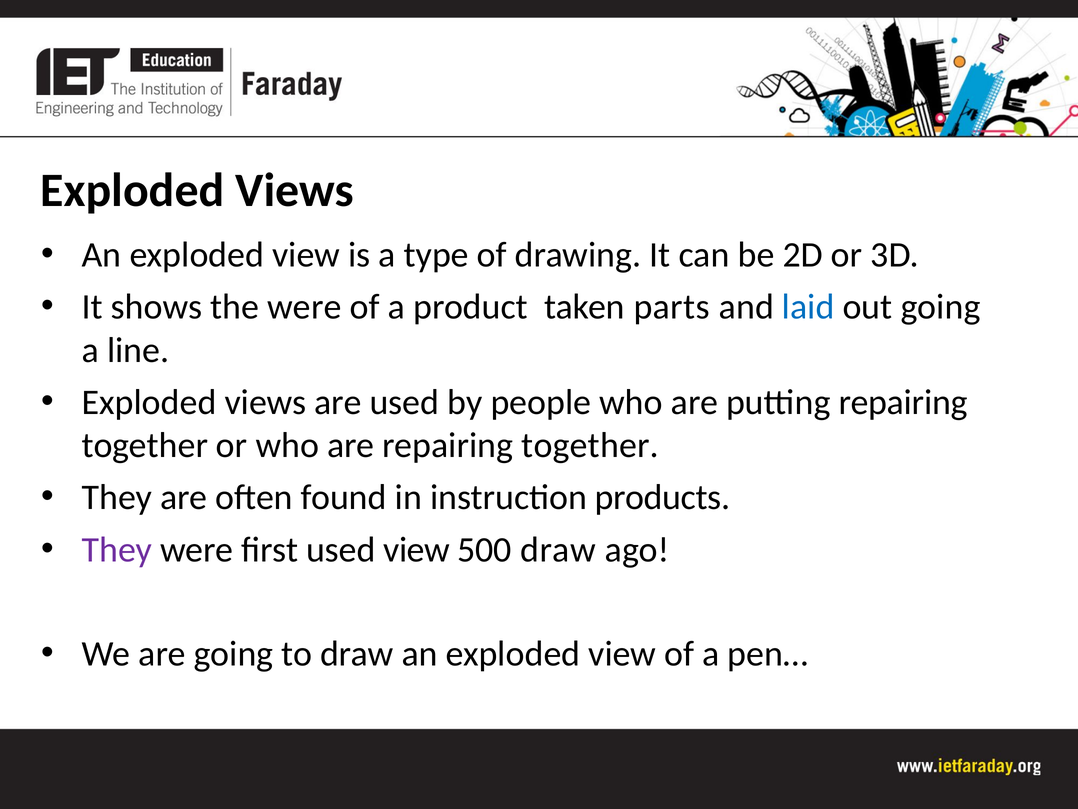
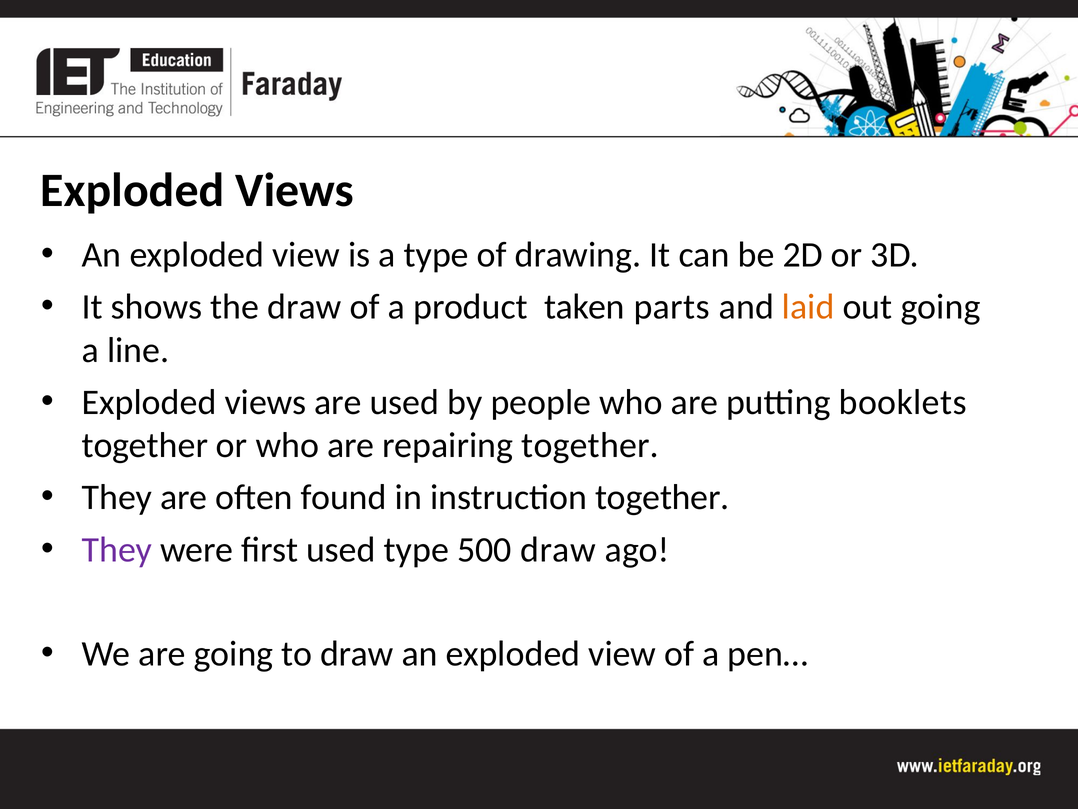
the were: were -> draw (304, 307)
laid colour: blue -> orange (808, 307)
putting repairing: repairing -> booklets (903, 402)
instruction products: products -> together (662, 497)
used view: view -> type (416, 549)
